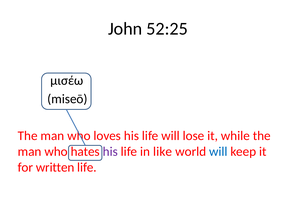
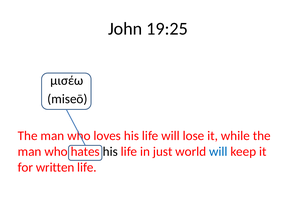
52:25: 52:25 -> 19:25 (167, 29)
his colour: purple -> black (110, 152)
like: like -> just (163, 152)
